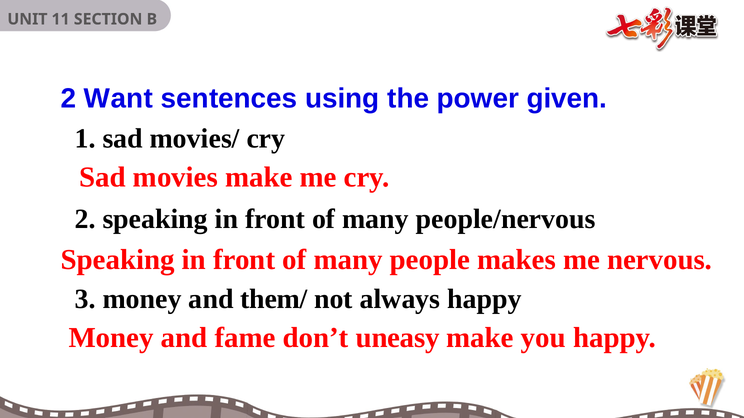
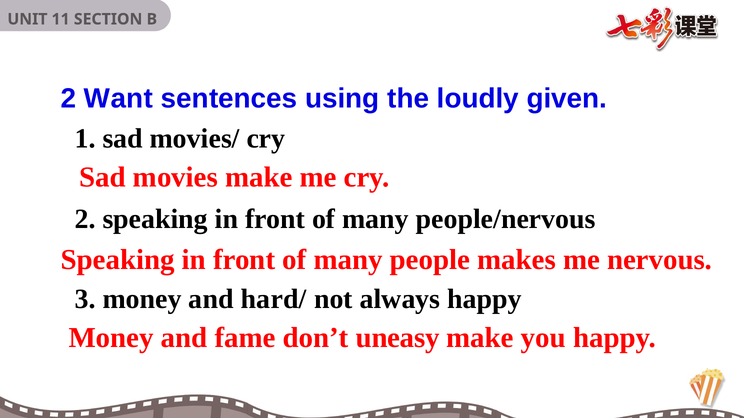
power: power -> loudly (478, 99)
them/: them/ -> hard/ (274, 299)
